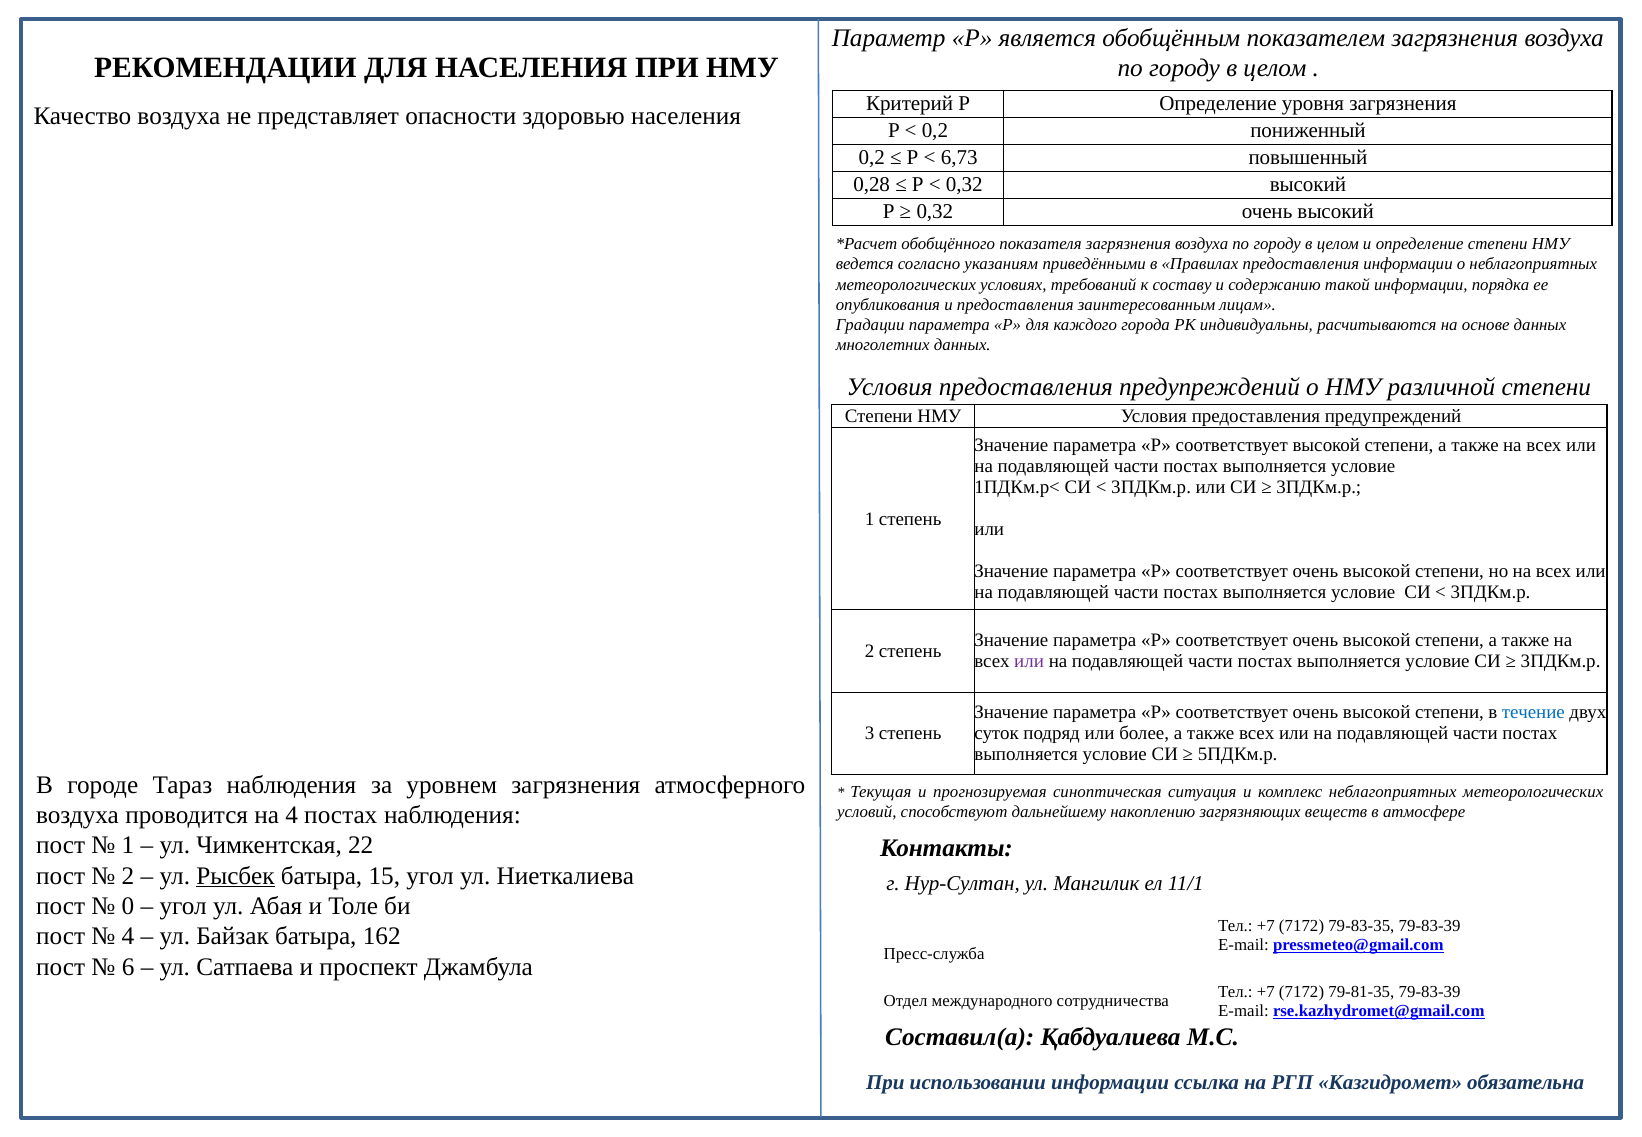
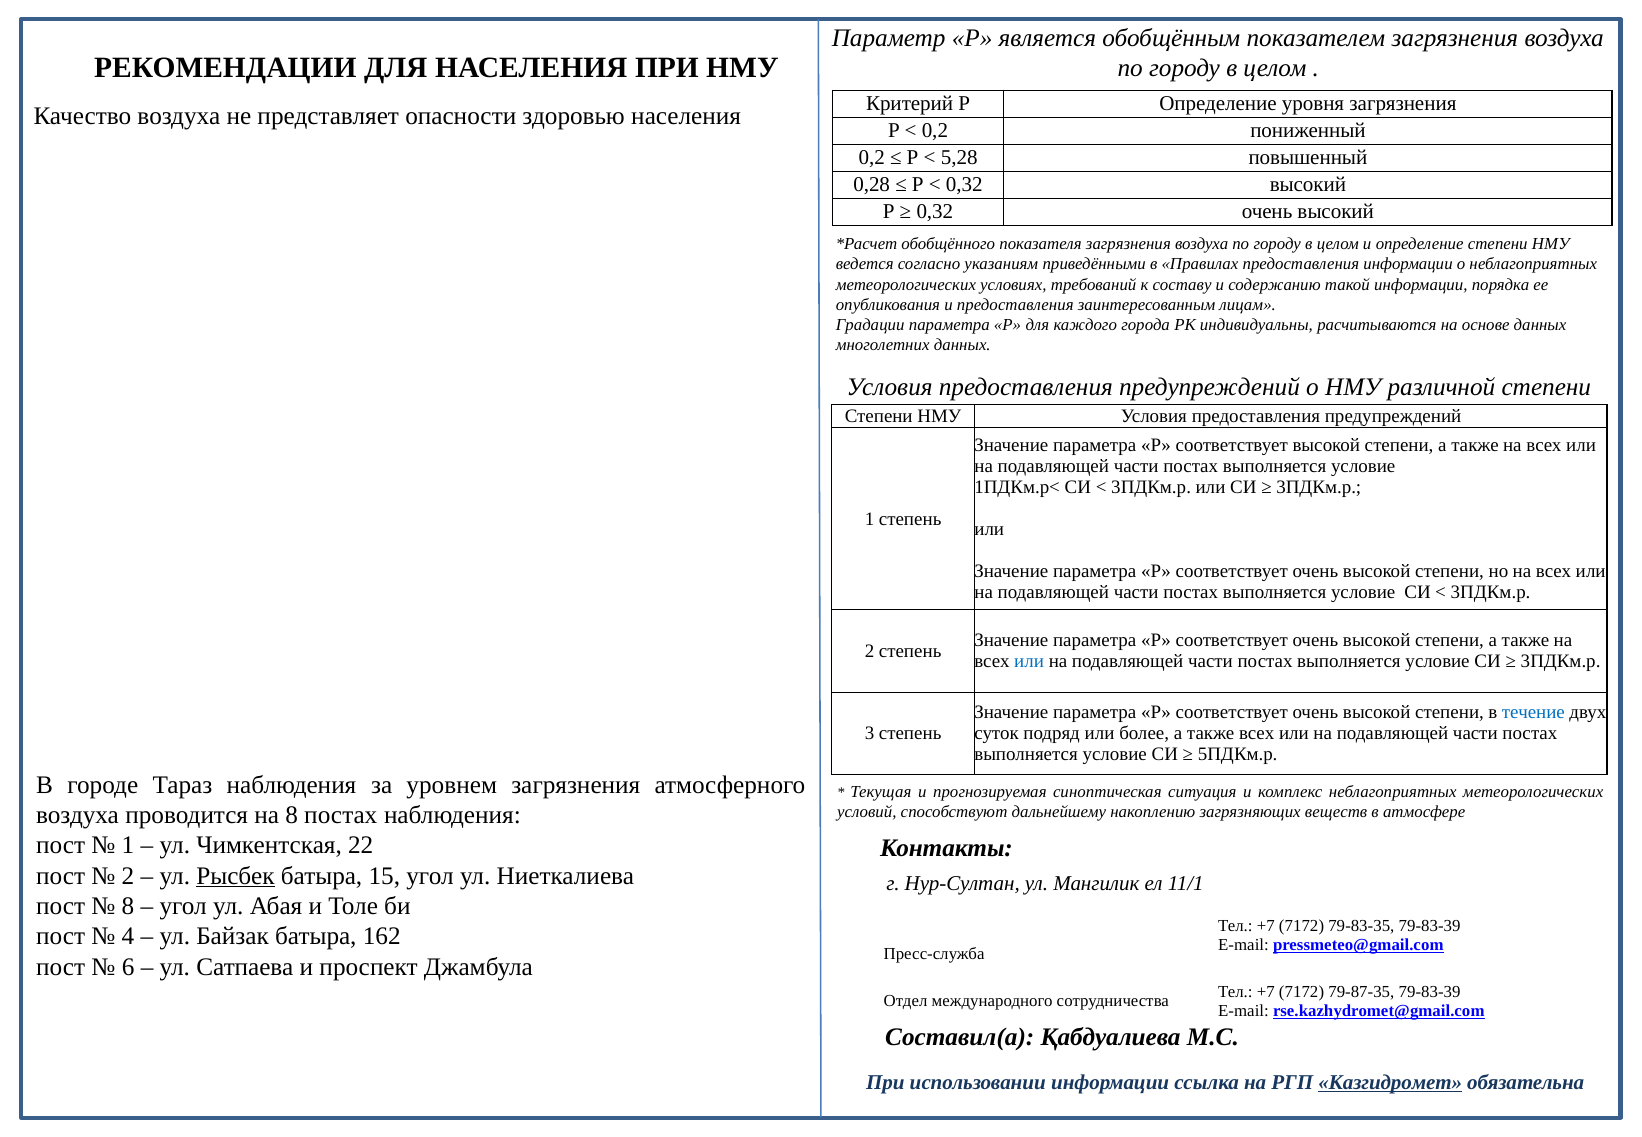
6,73: 6,73 -> 5,28 (959, 158)
или colour: purple -> blue (1029, 661)
на 4: 4 -> 8 (292, 815)
0: 0 -> 8 (128, 906)
79-81-35: 79-81-35 -> 79-87-35 (1361, 992)
Казгидромет underline: none -> present (1390, 1082)
